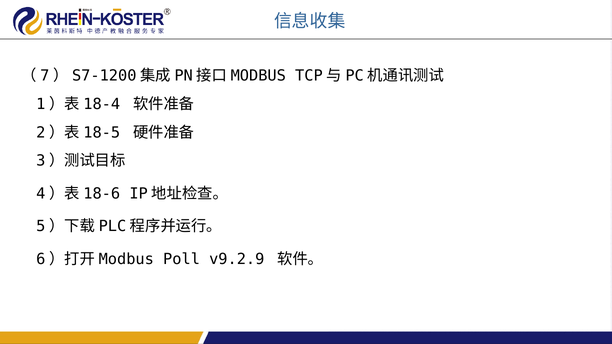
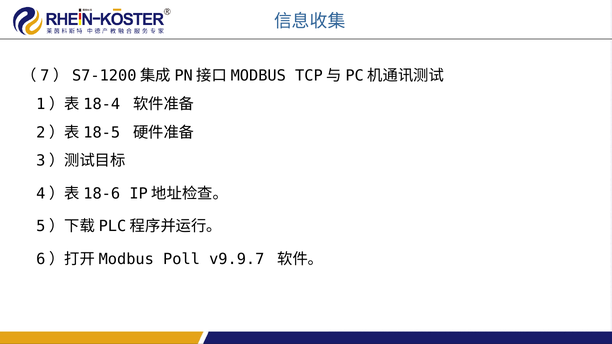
v9.2.9: v9.2.9 -> v9.9.7 (237, 259)
